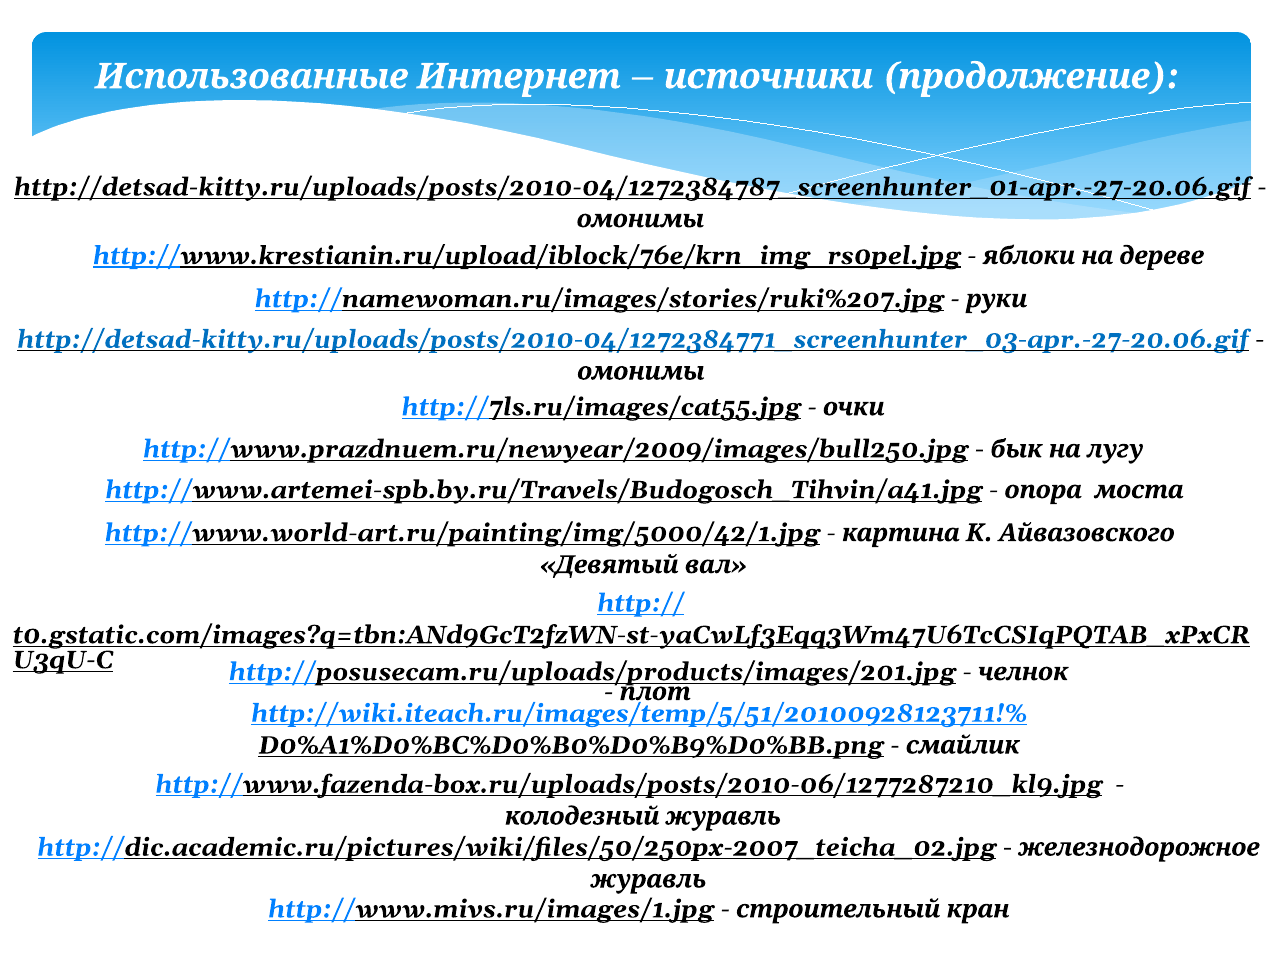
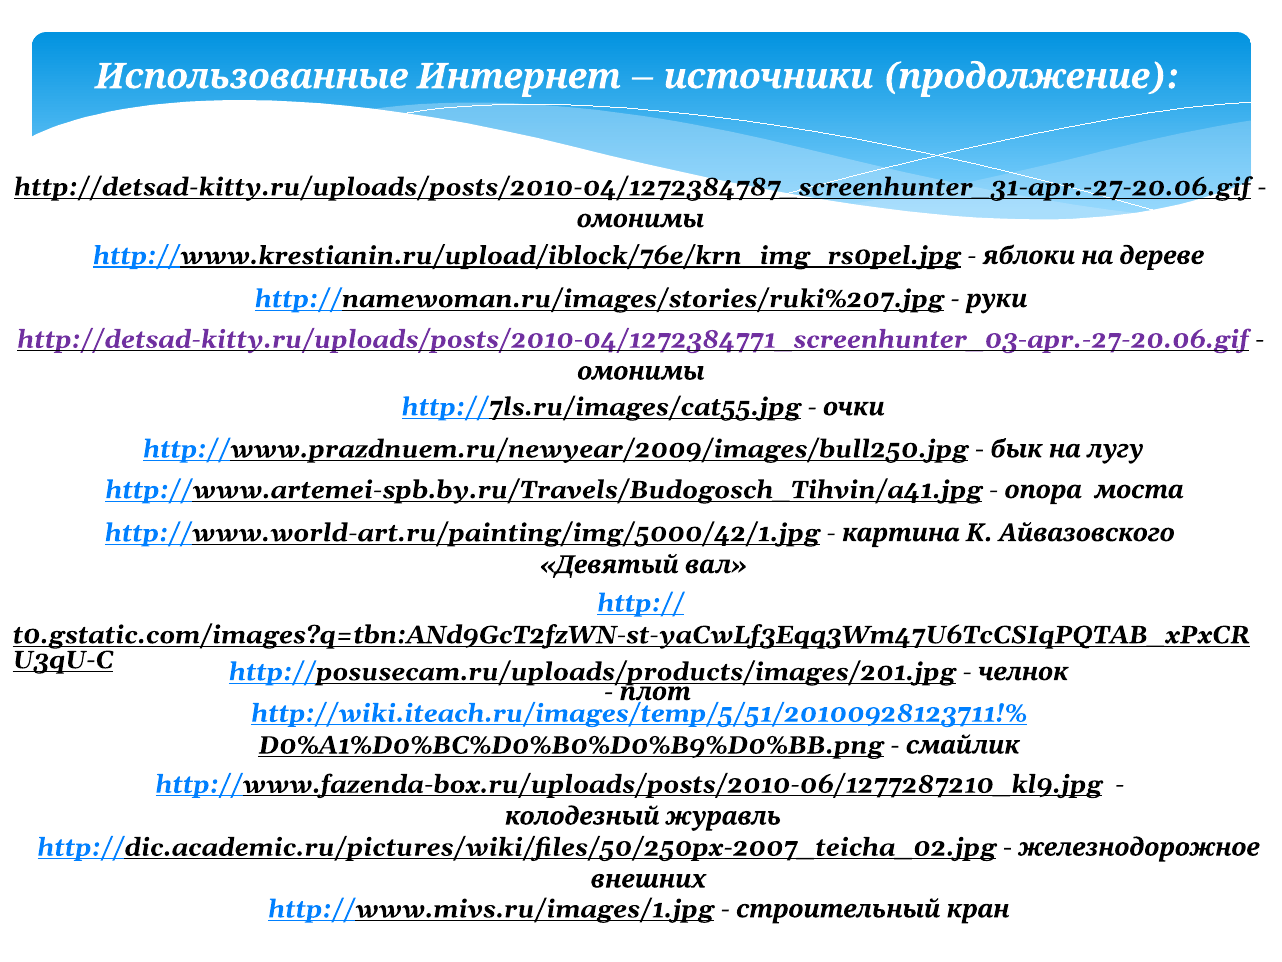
http://detsad-kitty.ru/uploads/posts/2010-04/1272384787_screenhunter_01-apr.-27-20.06.gif: http://detsad-kitty.ru/uploads/posts/2010-04/1272384787_screenhunter_01-apr.-27-20.06.gif -> http://detsad-kitty.ru/uploads/posts/2010-04/1272384787_screenhunter_31-apr.-27-20.06.gif (632, 187)
http://detsad-kitty.ru/uploads/posts/2010-04/1272384771_screenhunter_03-apr.-27-20.06.gif colour: blue -> purple (633, 339)
журавль: журавль -> внешних (649, 879)
